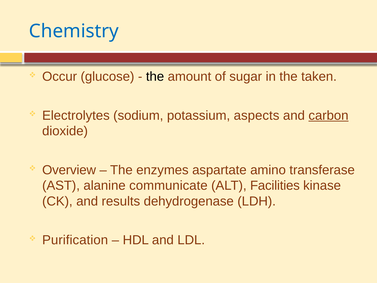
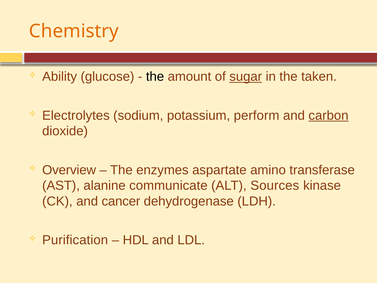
Chemistry colour: blue -> orange (74, 31)
Occur: Occur -> Ability (60, 77)
sugar underline: none -> present (246, 77)
aspects: aspects -> perform (257, 115)
Facilities: Facilities -> Sources (275, 185)
results: results -> cancer (121, 201)
